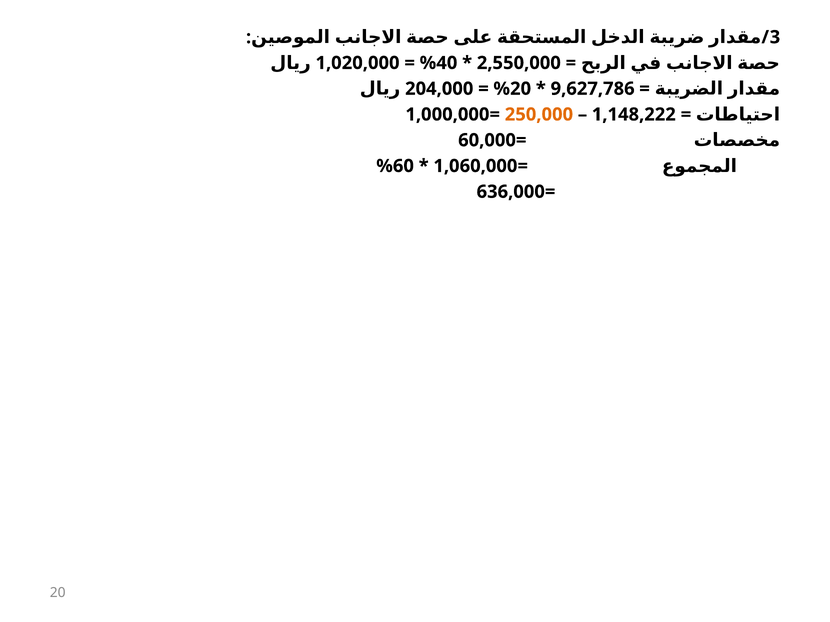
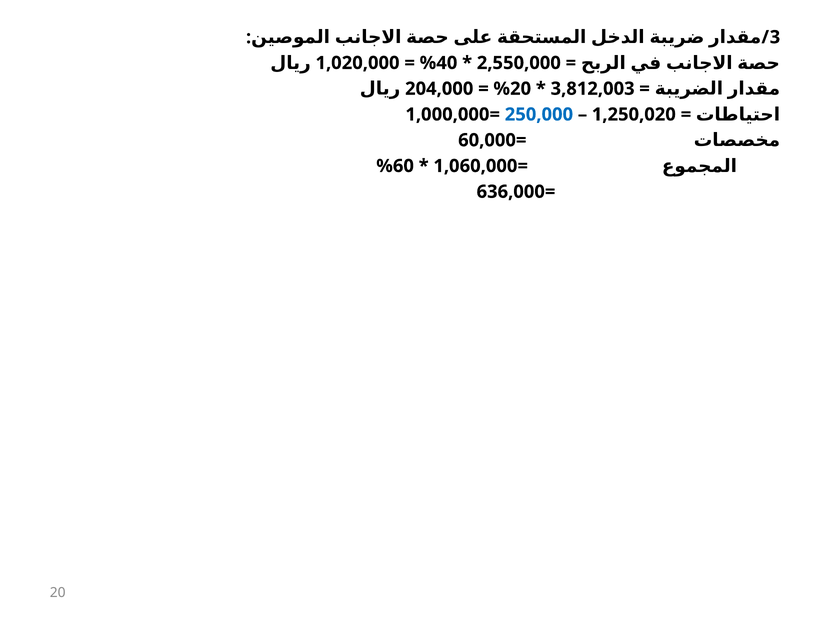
9,627,786: 9,627,786 -> 3,812,003 (593, 89)
250,000 colour: orange -> blue (539, 115)
1,148,222: 1,148,222 -> 1,250,020 (634, 115)
